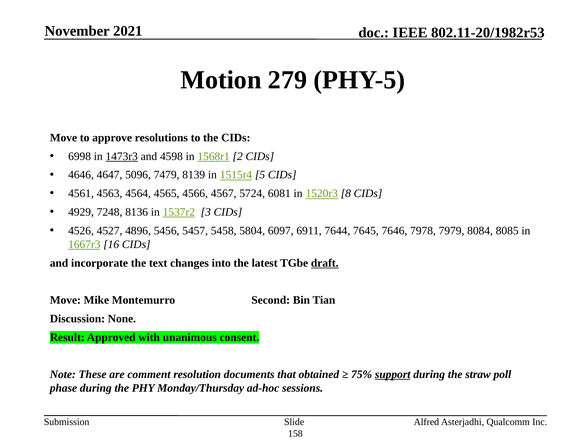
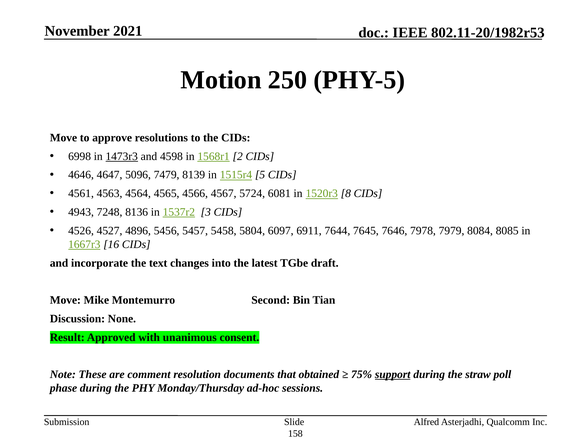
279: 279 -> 250 (288, 80)
4929: 4929 -> 4943 (81, 212)
draft underline: present -> none (325, 263)
